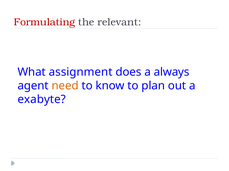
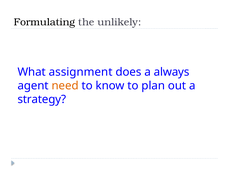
Formulating colour: red -> black (44, 22)
relevant: relevant -> unlikely (119, 22)
exabyte: exabyte -> strategy (42, 100)
